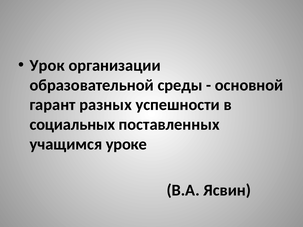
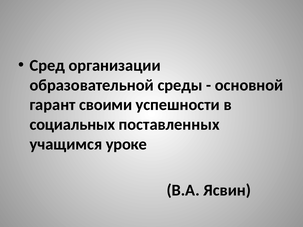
Урок: Урок -> Сред (47, 66)
разных: разных -> своими (106, 105)
